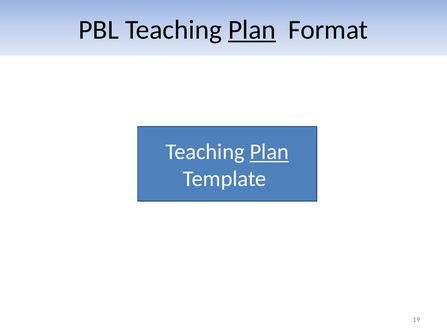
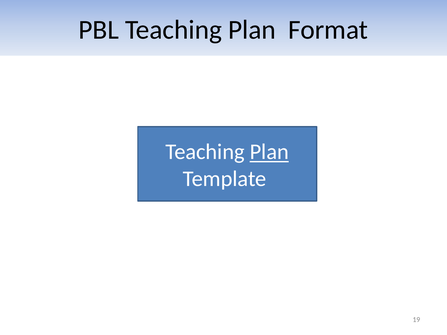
Plan underline: present -> none (252, 30)
